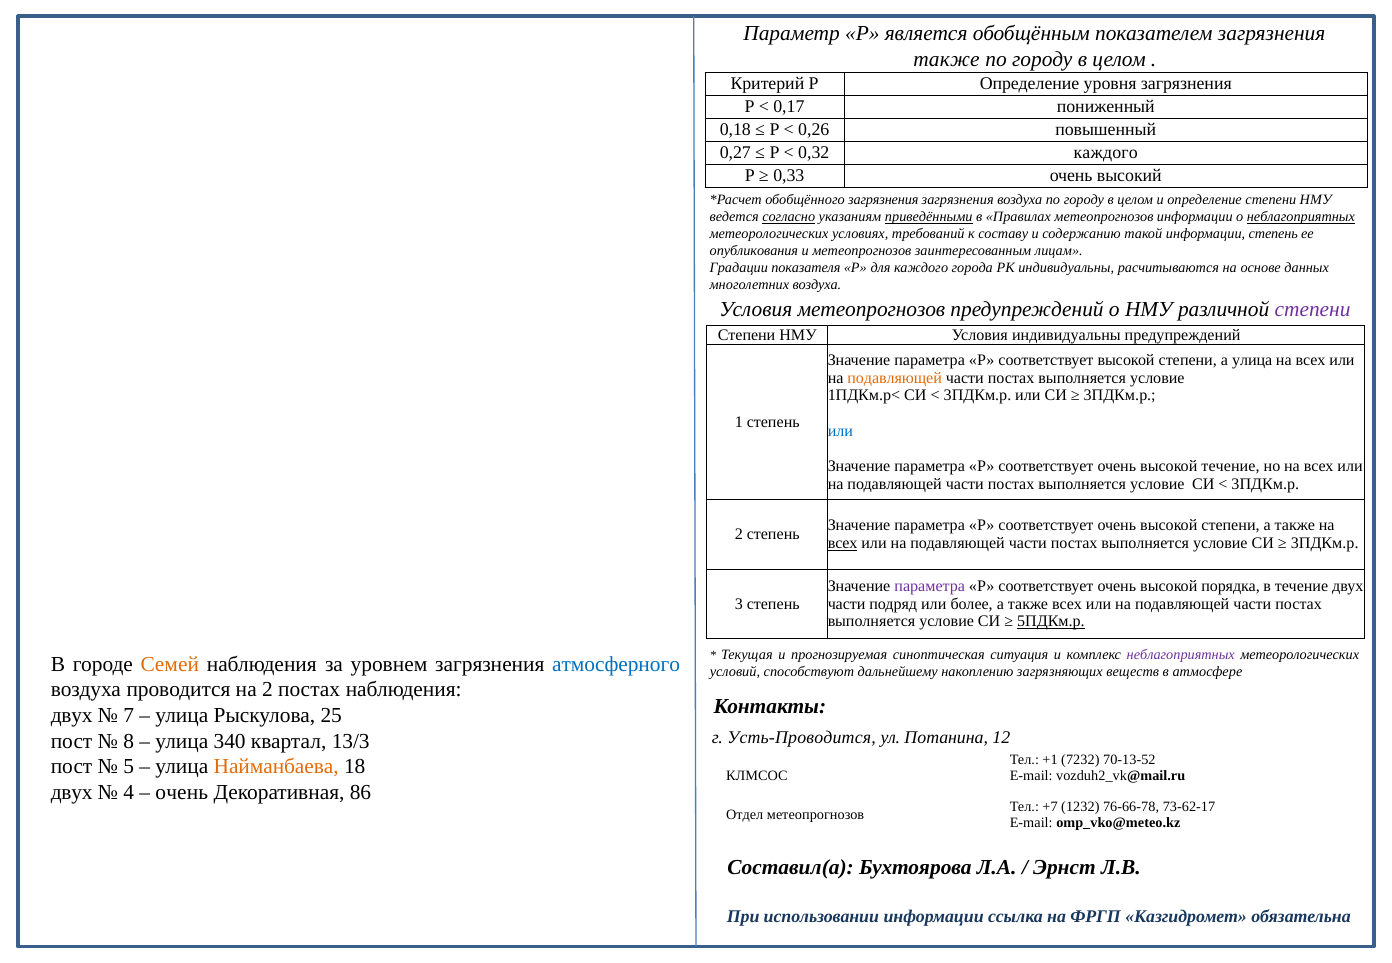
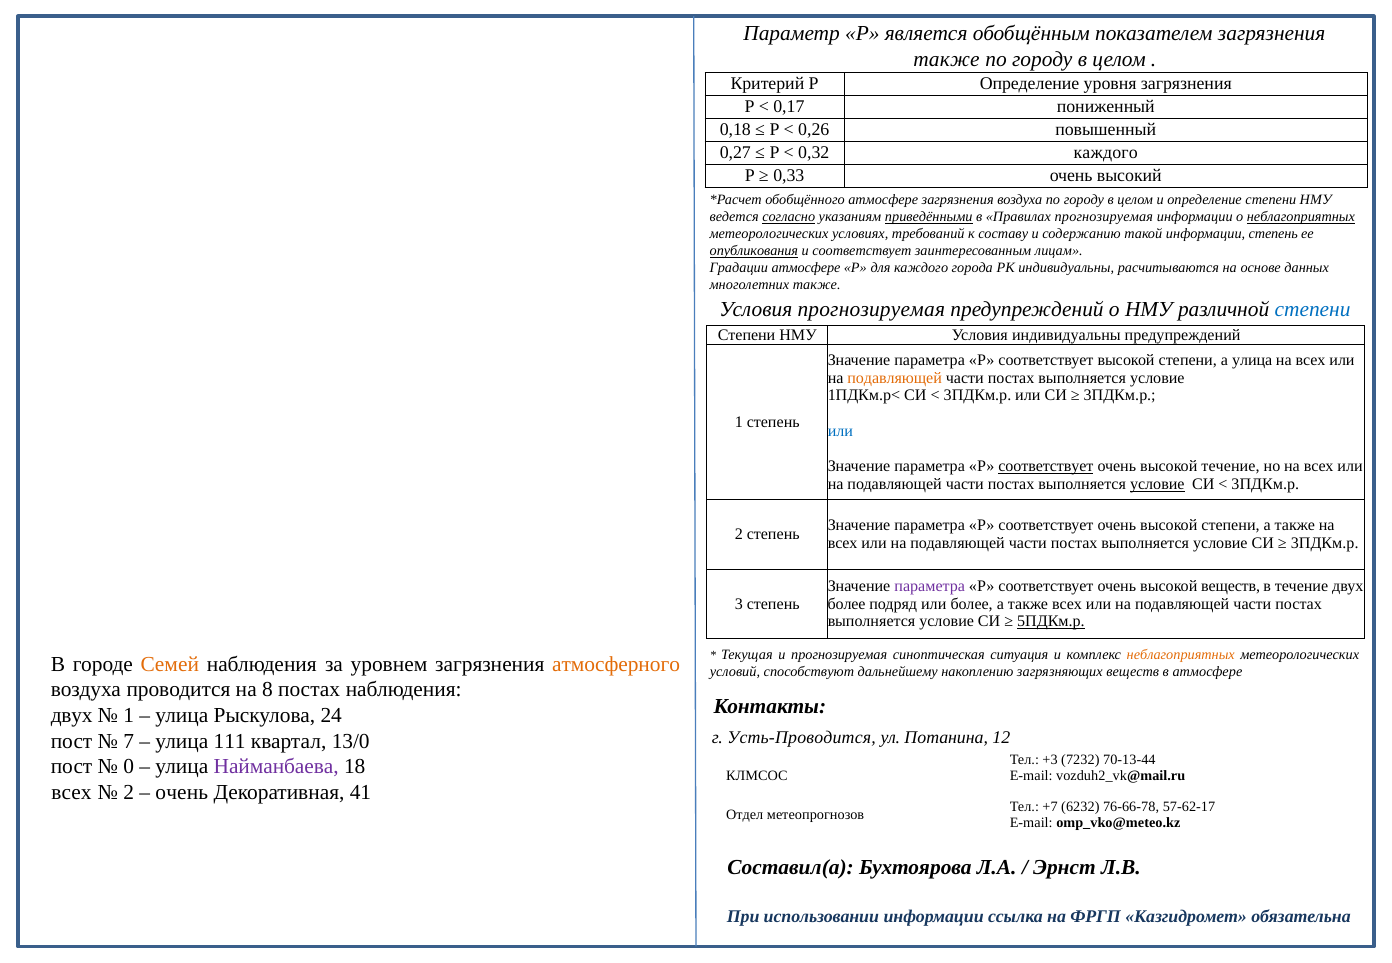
обобщённого загрязнения: загрязнения -> атмосфере (883, 200)
Правилах метеопрогнозов: метеопрогнозов -> прогнозируемая (1104, 217)
опубликования underline: none -> present (754, 251)
и метеопрогнозов: метеопрогнозов -> соответствует (862, 251)
Градации показателя: показателя -> атмосфере (806, 268)
многолетних воздуха: воздуха -> также (817, 285)
Условия метеопрогнозов: метеопрогнозов -> прогнозируемая (871, 310)
степени colour: purple -> blue (1313, 310)
соответствует underline: none -> present (1046, 467)
условие underline: none -> present (1157, 485)
всех underline: present -> none (843, 544)
высокой порядка: порядка -> веществ (1231, 586)
части: части -> более (847, 604)
неблагоприятных colour: purple -> orange (1181, 655)
атмосферного colour: blue -> orange (616, 665)
на 2: 2 -> 8 (267, 690)
7: 7 -> 1 (129, 716)
25: 25 -> 24 (331, 716)
8: 8 -> 7 (129, 742)
340: 340 -> 111 (230, 742)
13/3: 13/3 -> 13/0 (351, 742)
+1: +1 -> +3 (1050, 760)
70-13-52: 70-13-52 -> 70-13-44 (1129, 760)
5: 5 -> 0 (129, 767)
Найманбаева colour: orange -> purple (276, 767)
двух: двух -> всех (71, 793)
4: 4 -> 2 (129, 793)
86: 86 -> 41 (360, 793)
1232: 1232 -> 6232 (1080, 808)
73-62-17: 73-62-17 -> 57-62-17 (1189, 808)
